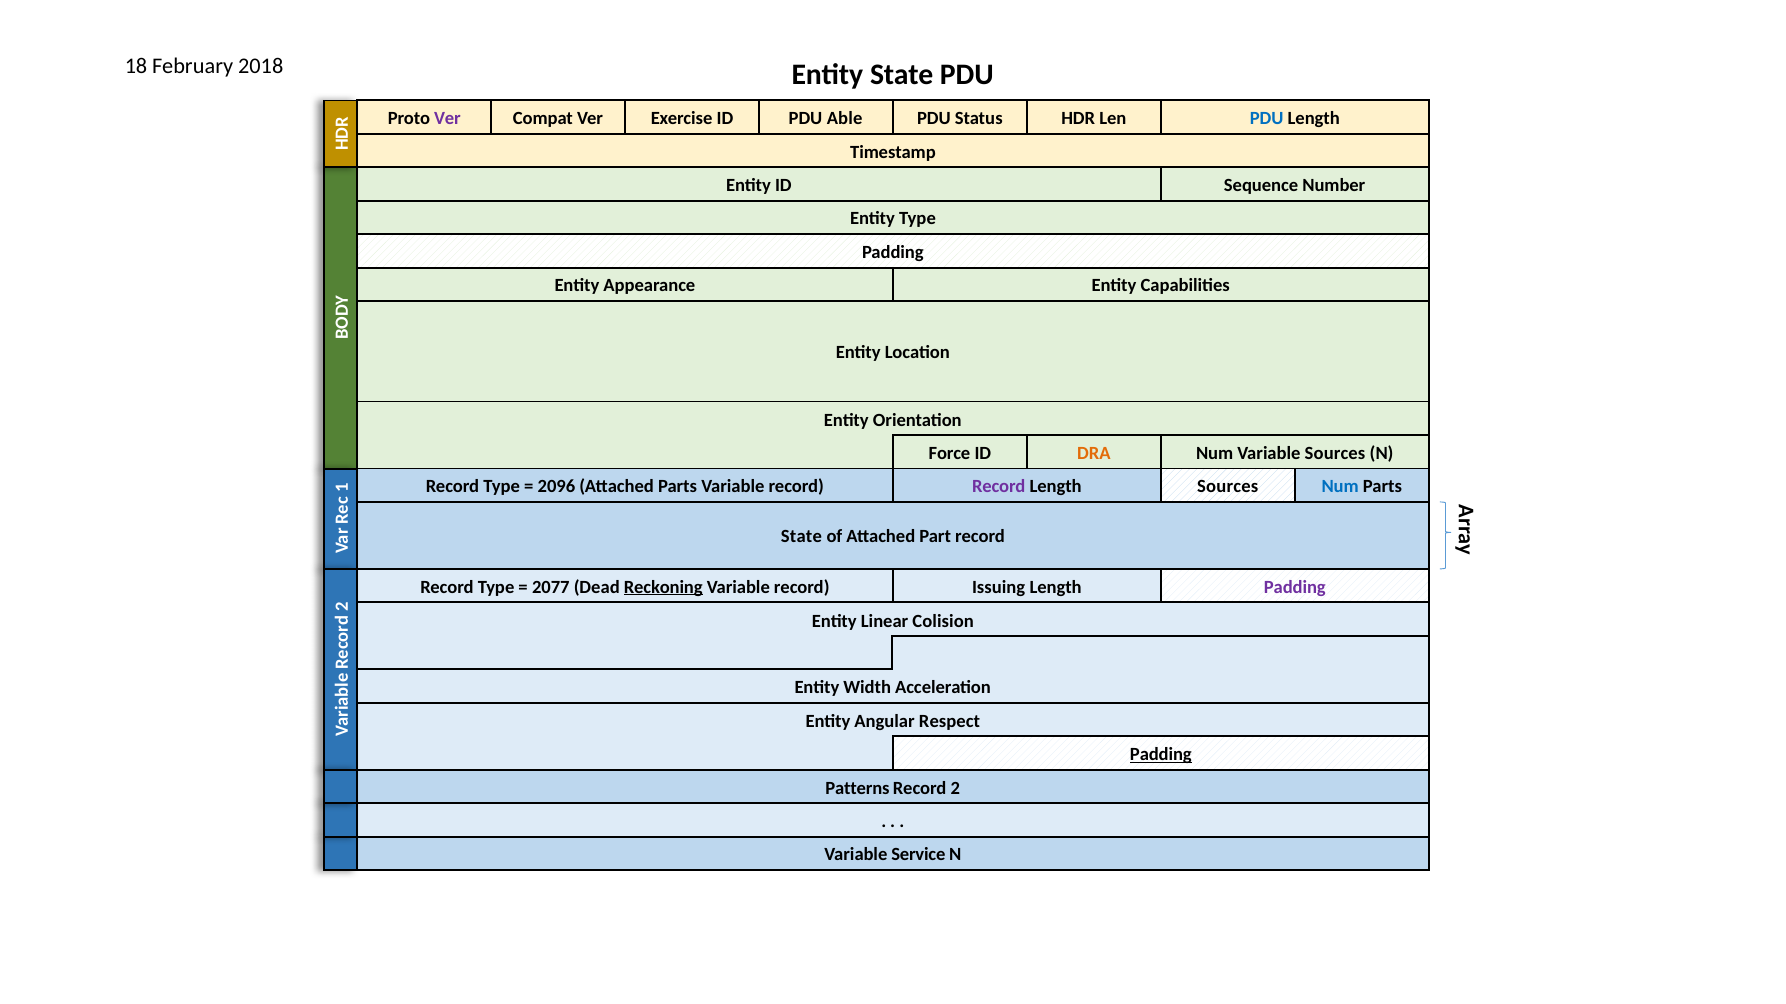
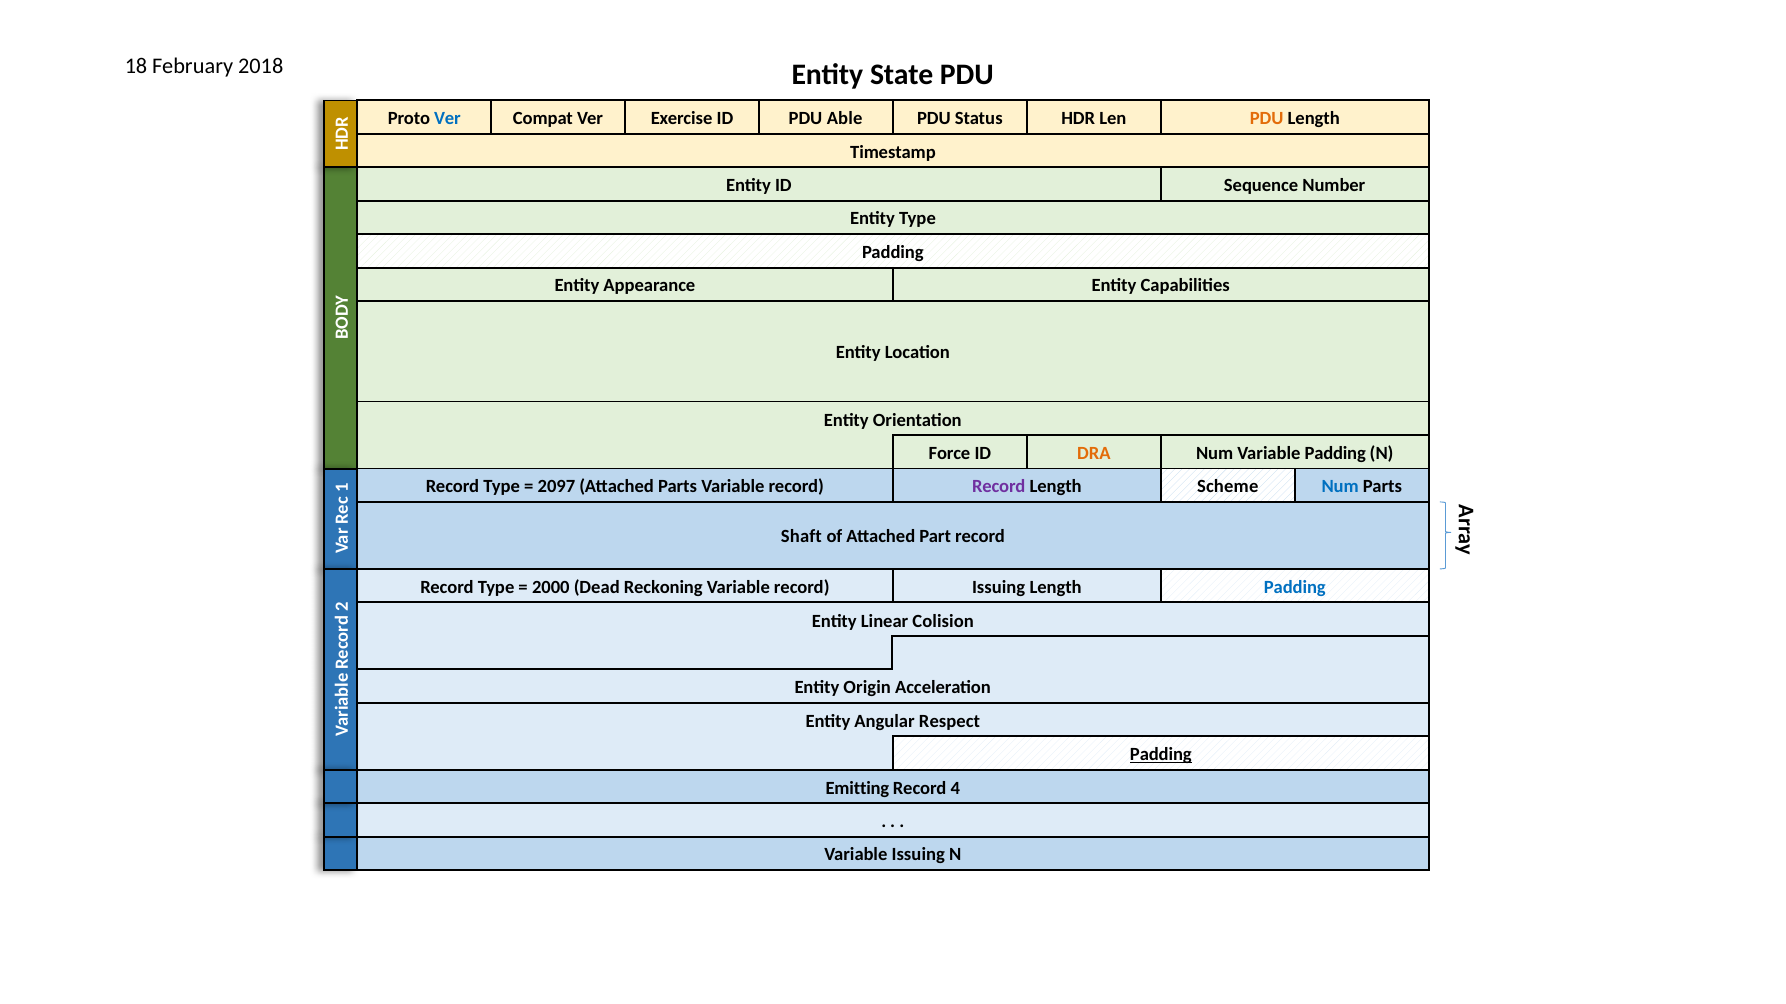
Ver colour: purple -> blue (447, 118)
PDU colour: blue -> orange (1267, 118)
Variable Sources: Sources -> Padding (1335, 453)
2096: 2096 -> 2097 (556, 487)
Sources: Sources -> Scheme (1228, 487)
State: State -> Shaft (801, 537)
2077: 2077 -> 2000 (551, 587)
Reckoning underline: present -> none (663, 587)
Padding colour: purple -> blue (1295, 587)
Width: Width -> Origin (867, 688)
Patterns: Patterns -> Emitting (857, 789)
Record 2: 2 -> 4 (955, 789)
Variable Service: Service -> Issuing (918, 855)
